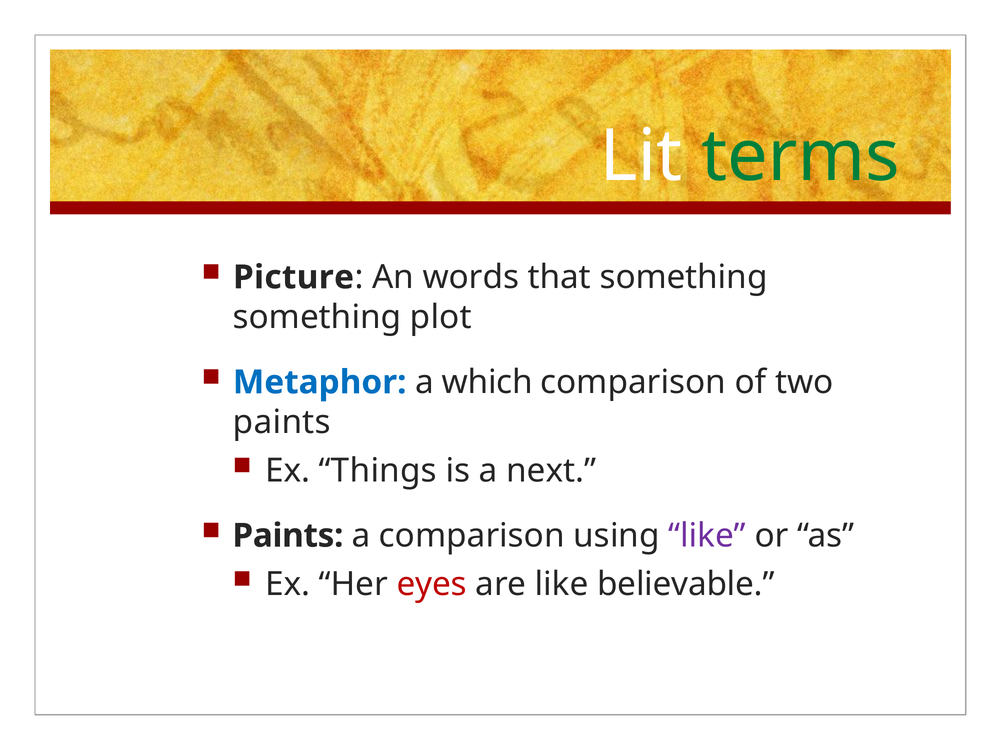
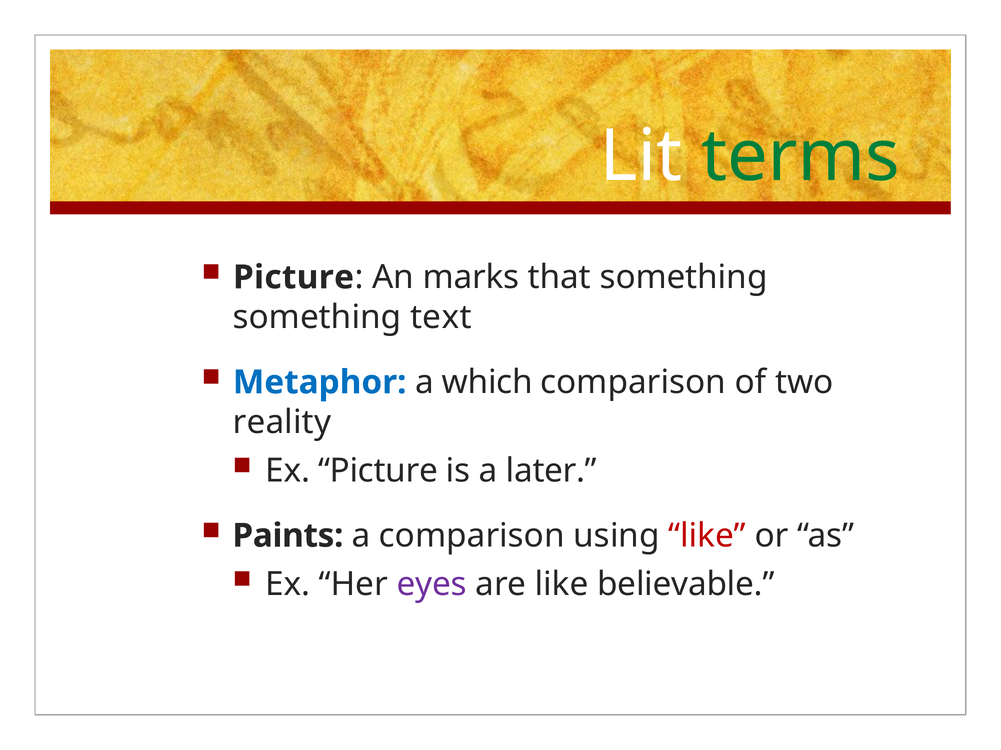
words: words -> marks (471, 278)
plot: plot -> text (441, 318)
paints: paints -> reality (282, 423)
Ex Things: Things -> Picture (378, 471)
next: next -> later (551, 471)
like colour: purple -> red (707, 536)
eyes colour: red -> purple (432, 585)
